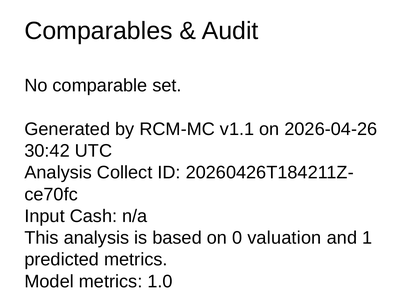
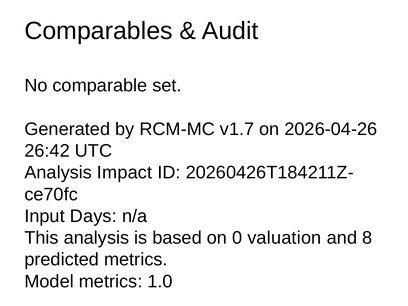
v1.1: v1.1 -> v1.7 (237, 129)
30:42: 30:42 -> 26:42 (47, 151)
Collect: Collect -> Impact (125, 173)
Cash: Cash -> Days (93, 216)
1: 1 -> 8 (367, 238)
